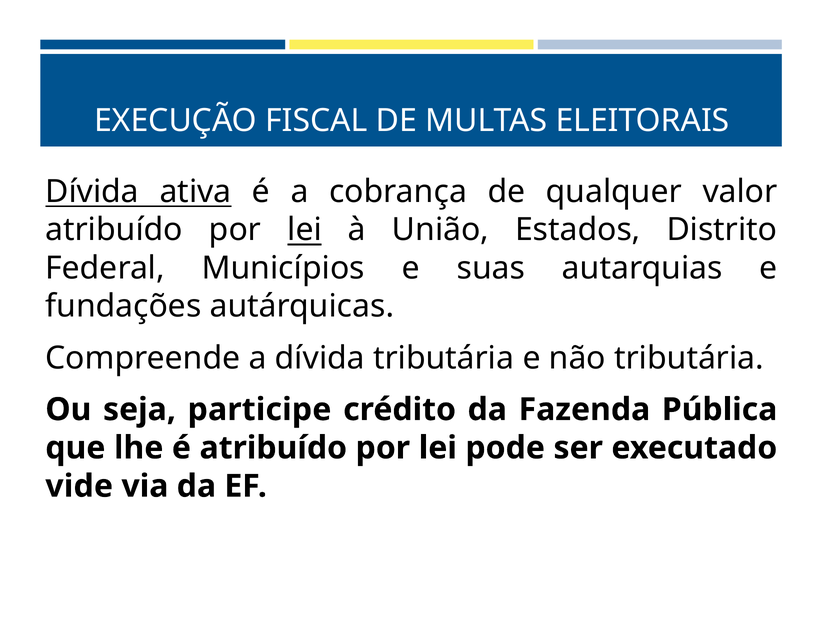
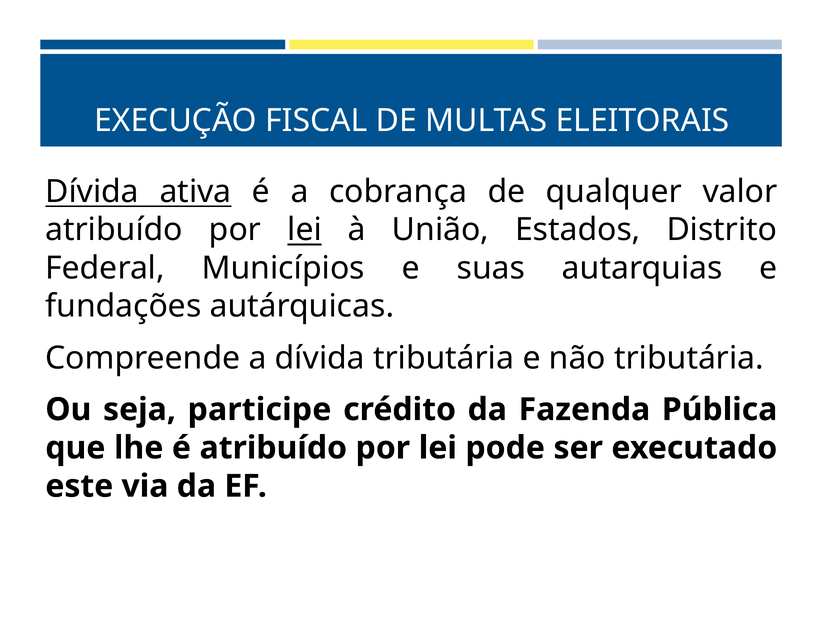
vide: vide -> este (79, 486)
